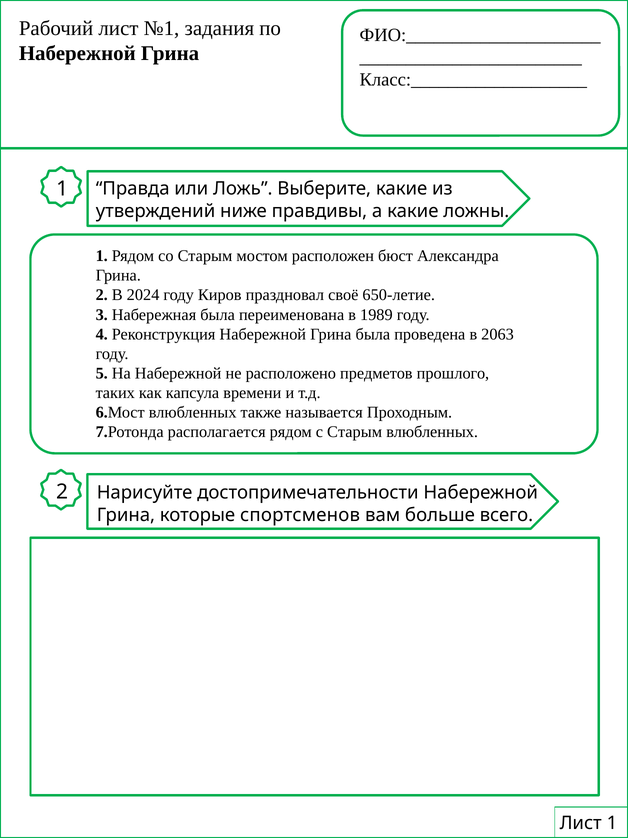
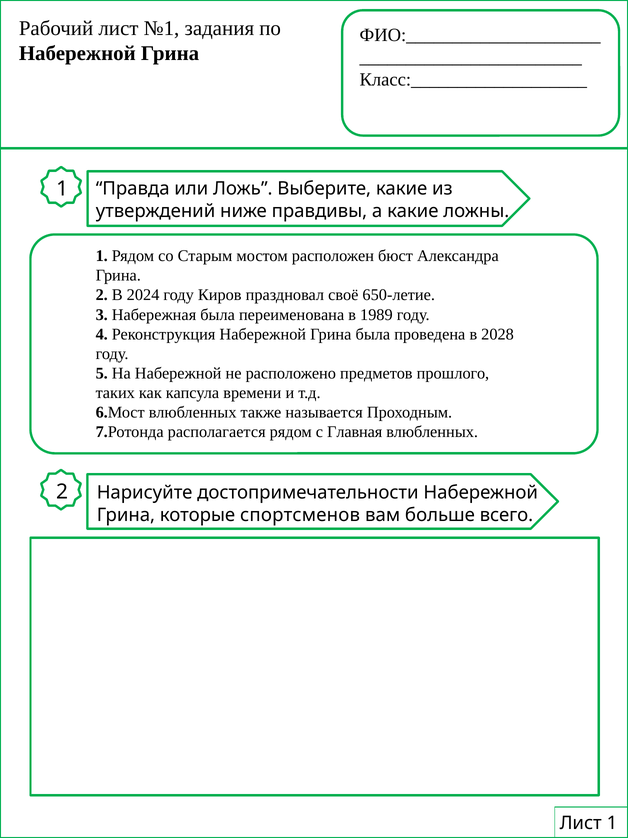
2063: 2063 -> 2028 (498, 334)
с Старым: Старым -> Главная (355, 432)
